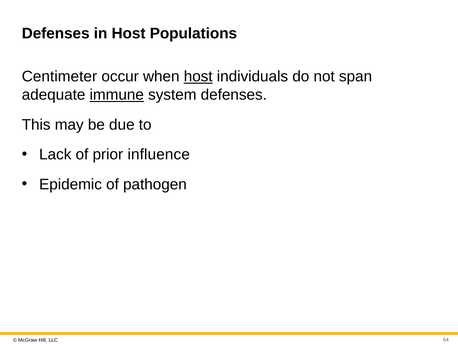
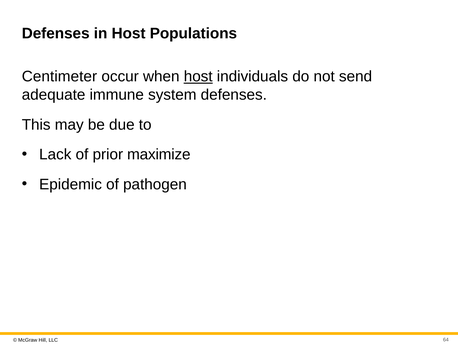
span: span -> send (356, 76)
immune underline: present -> none (117, 95)
influence: influence -> maximize (159, 154)
